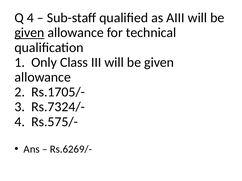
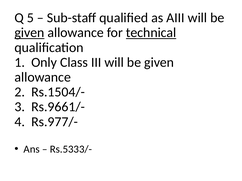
Q 4: 4 -> 5 (30, 18)
technical underline: none -> present (151, 33)
Rs.1705/-: Rs.1705/- -> Rs.1504/- (58, 92)
Rs.7324/-: Rs.7324/- -> Rs.9661/- (58, 107)
Rs.575/-: Rs.575/- -> Rs.977/- (55, 122)
Rs.6269/-: Rs.6269/- -> Rs.5333/- (71, 150)
